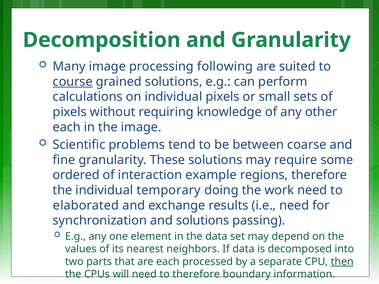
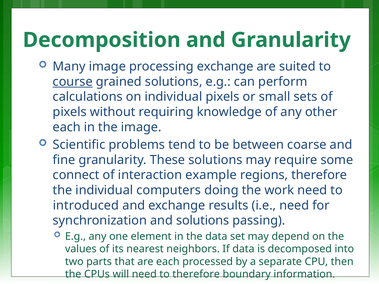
processing following: following -> exchange (225, 67)
ordered: ordered -> connect (76, 175)
temporary: temporary -> computers (169, 190)
elaborated: elaborated -> introduced (86, 206)
then underline: present -> none (342, 262)
